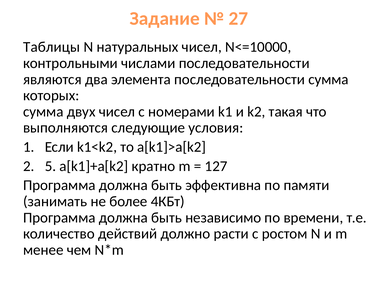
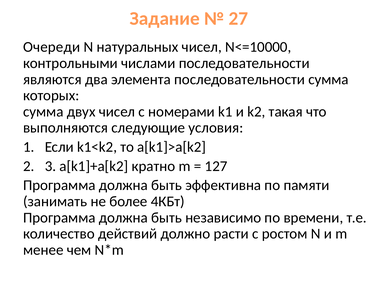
Таблицы: Таблицы -> Очереди (52, 47)
5: 5 -> 3 (50, 167)
